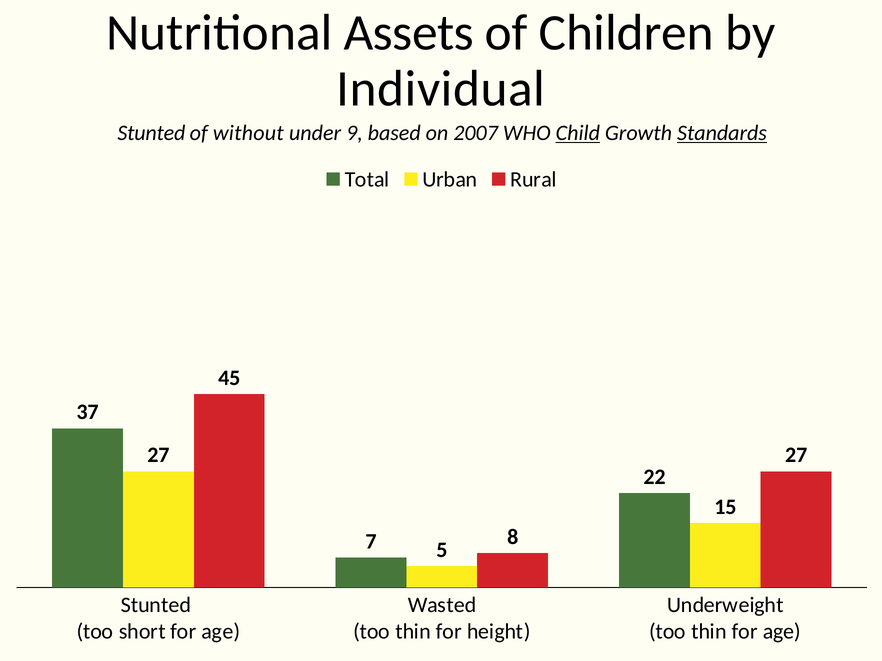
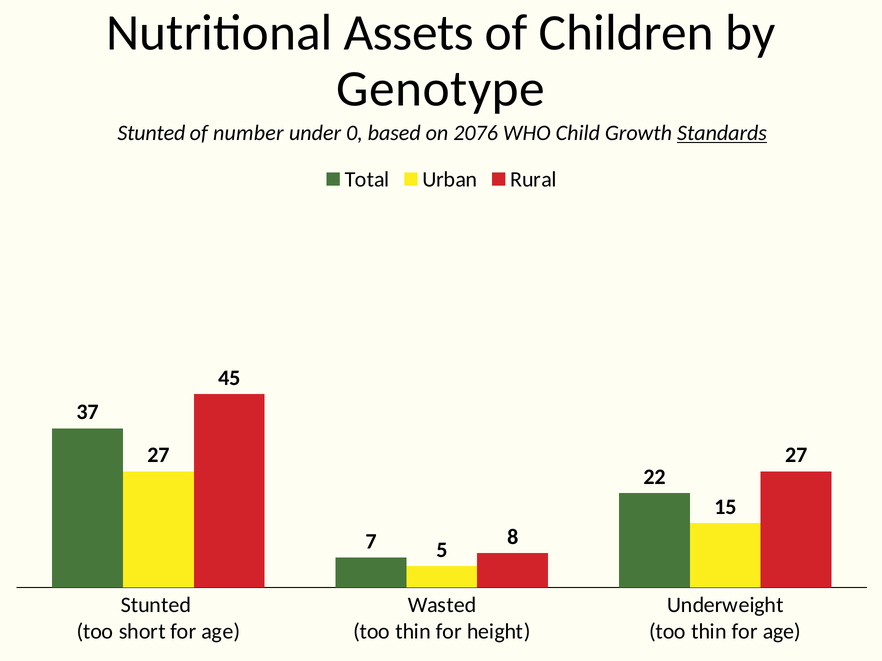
Individual: Individual -> Genotype (441, 89)
without: without -> number (248, 133)
9: 9 -> 0 (354, 133)
2007: 2007 -> 2076 (476, 133)
Child underline: present -> none (578, 133)
